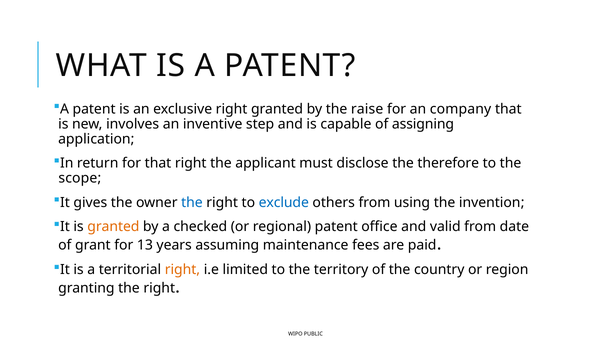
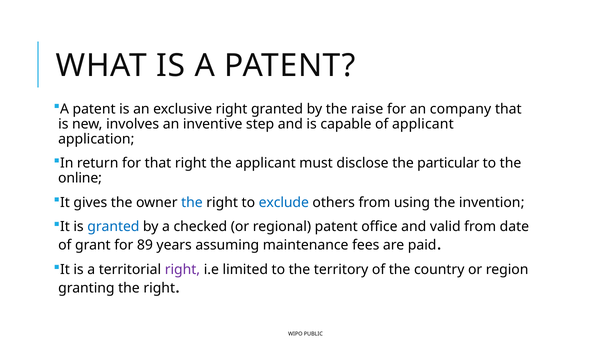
of assigning: assigning -> applicant (423, 124)
therefore: therefore -> particular (448, 163)
scope: scope -> online (80, 178)
granted colour: orange -> blue (113, 226)
13: 13 -> 89 (145, 245)
right colour: orange -> purple (182, 270)
